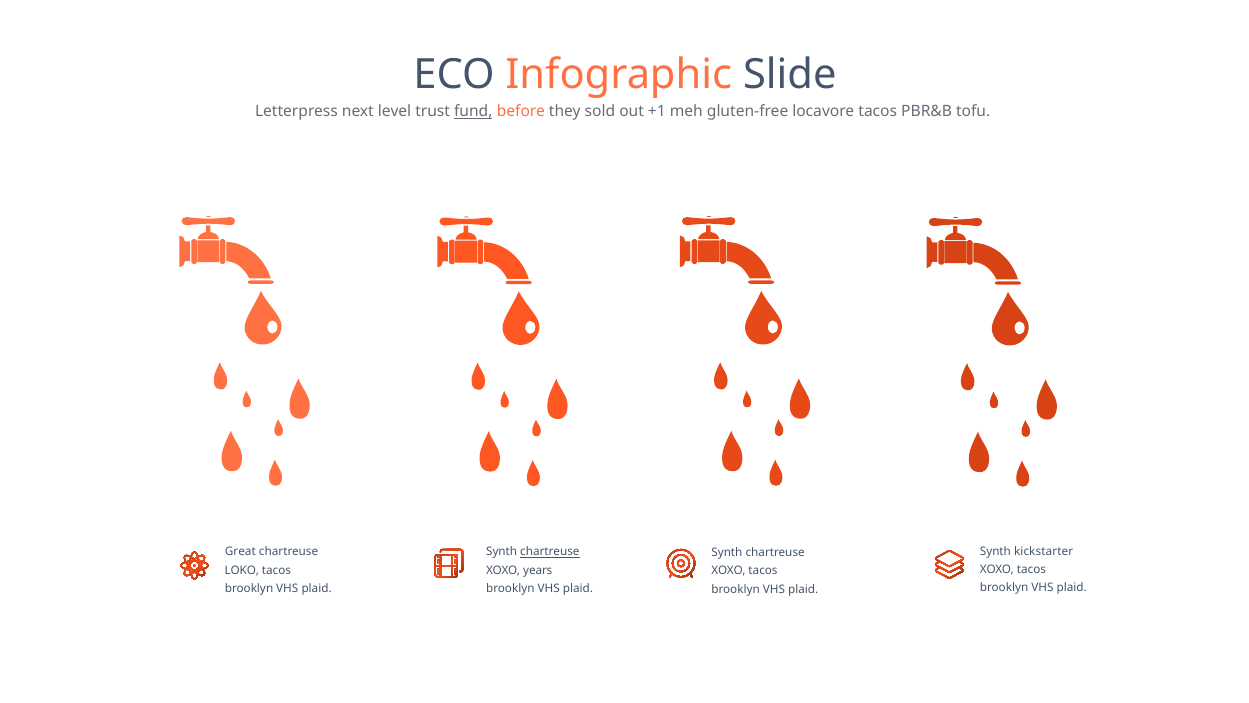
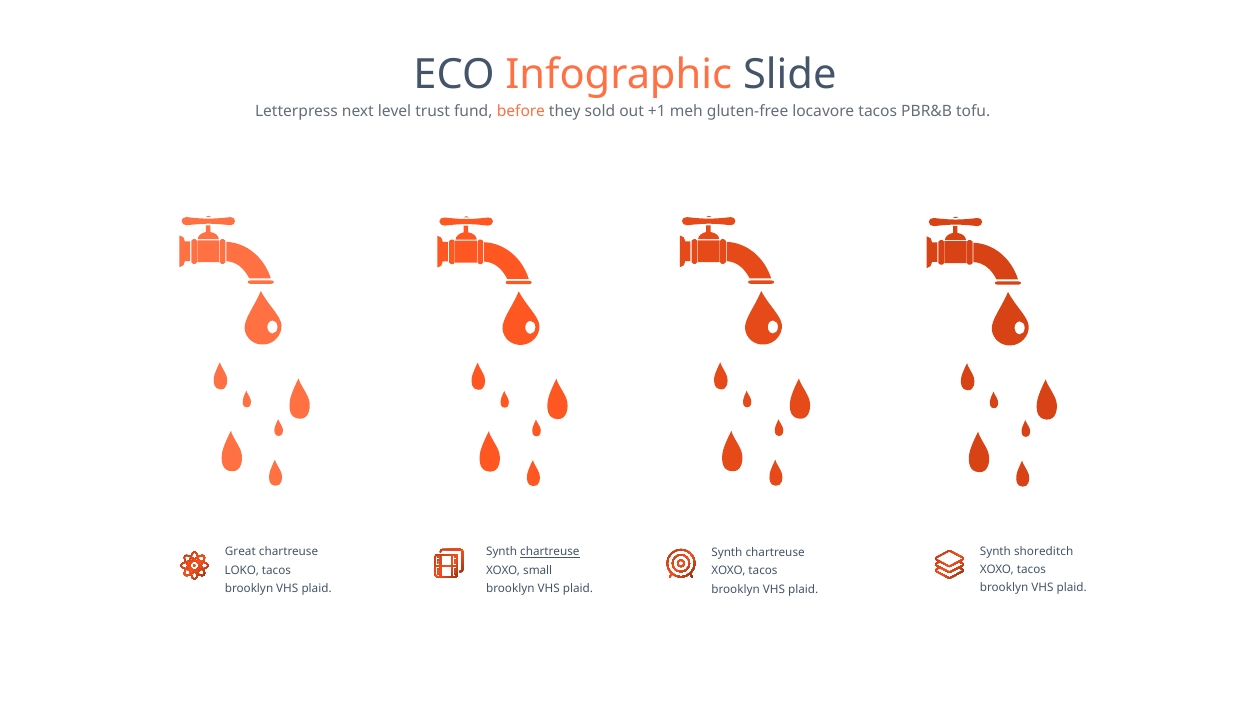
fund underline: present -> none (473, 111)
kickstarter: kickstarter -> shoreditch (1044, 551)
years: years -> small (538, 570)
